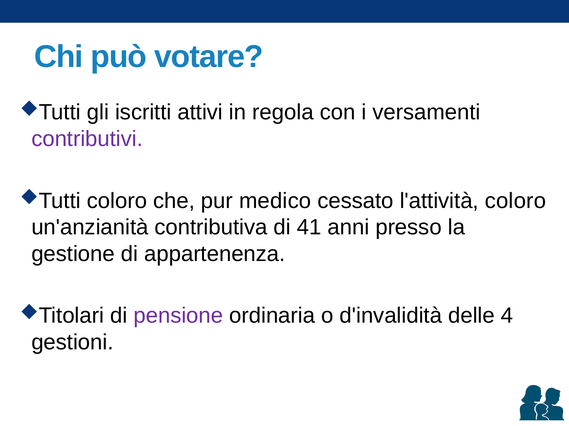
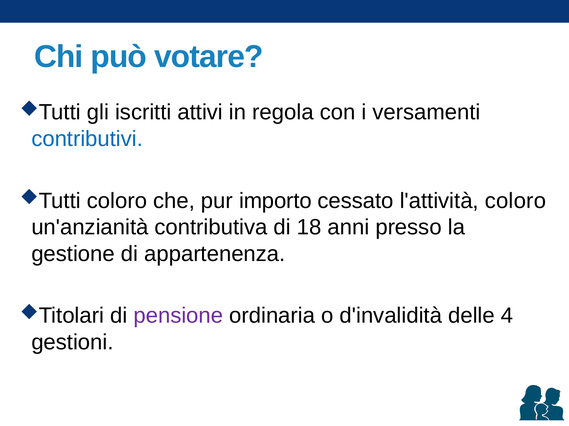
contributivi colour: purple -> blue (87, 139)
medico: medico -> importo (275, 201)
41: 41 -> 18 (309, 228)
